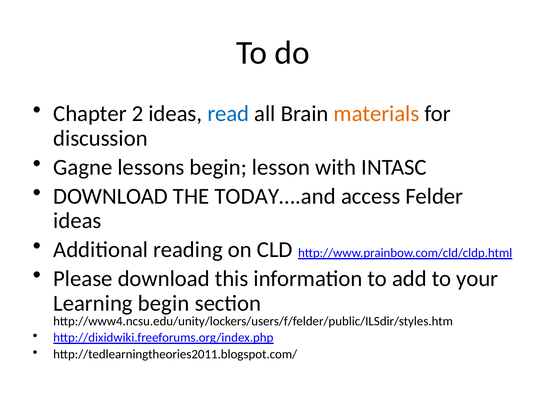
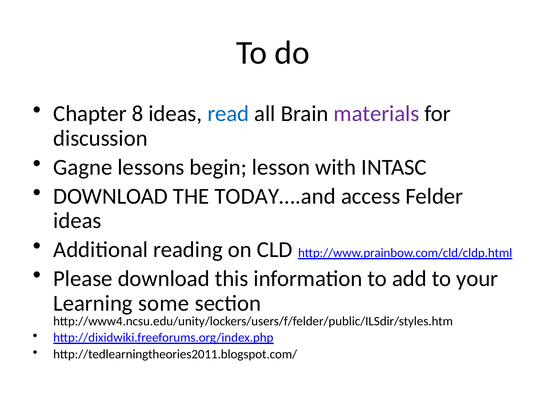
2: 2 -> 8 (137, 114)
materials colour: orange -> purple (376, 114)
Learning begin: begin -> some (164, 303)
